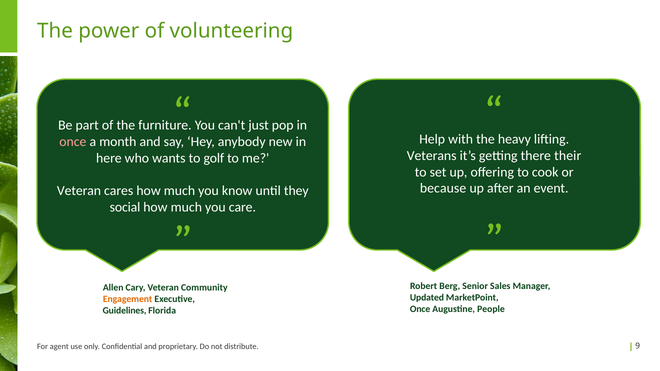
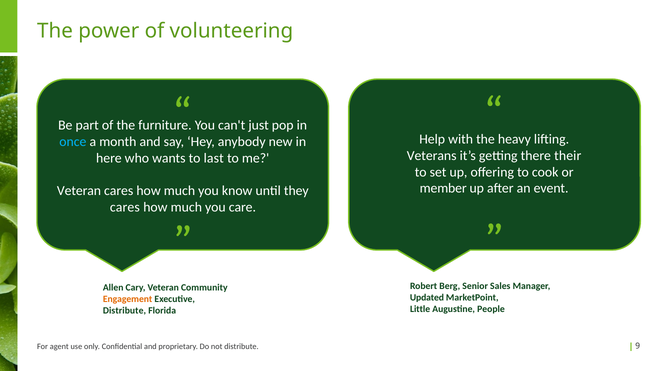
once colour: pink -> light blue (73, 142)
golf: golf -> last (214, 158)
because: because -> member (443, 189)
social: social -> cares (125, 207)
Once: Once -> Little (420, 309)
Guidelines: Guidelines -> Distribute (124, 311)
